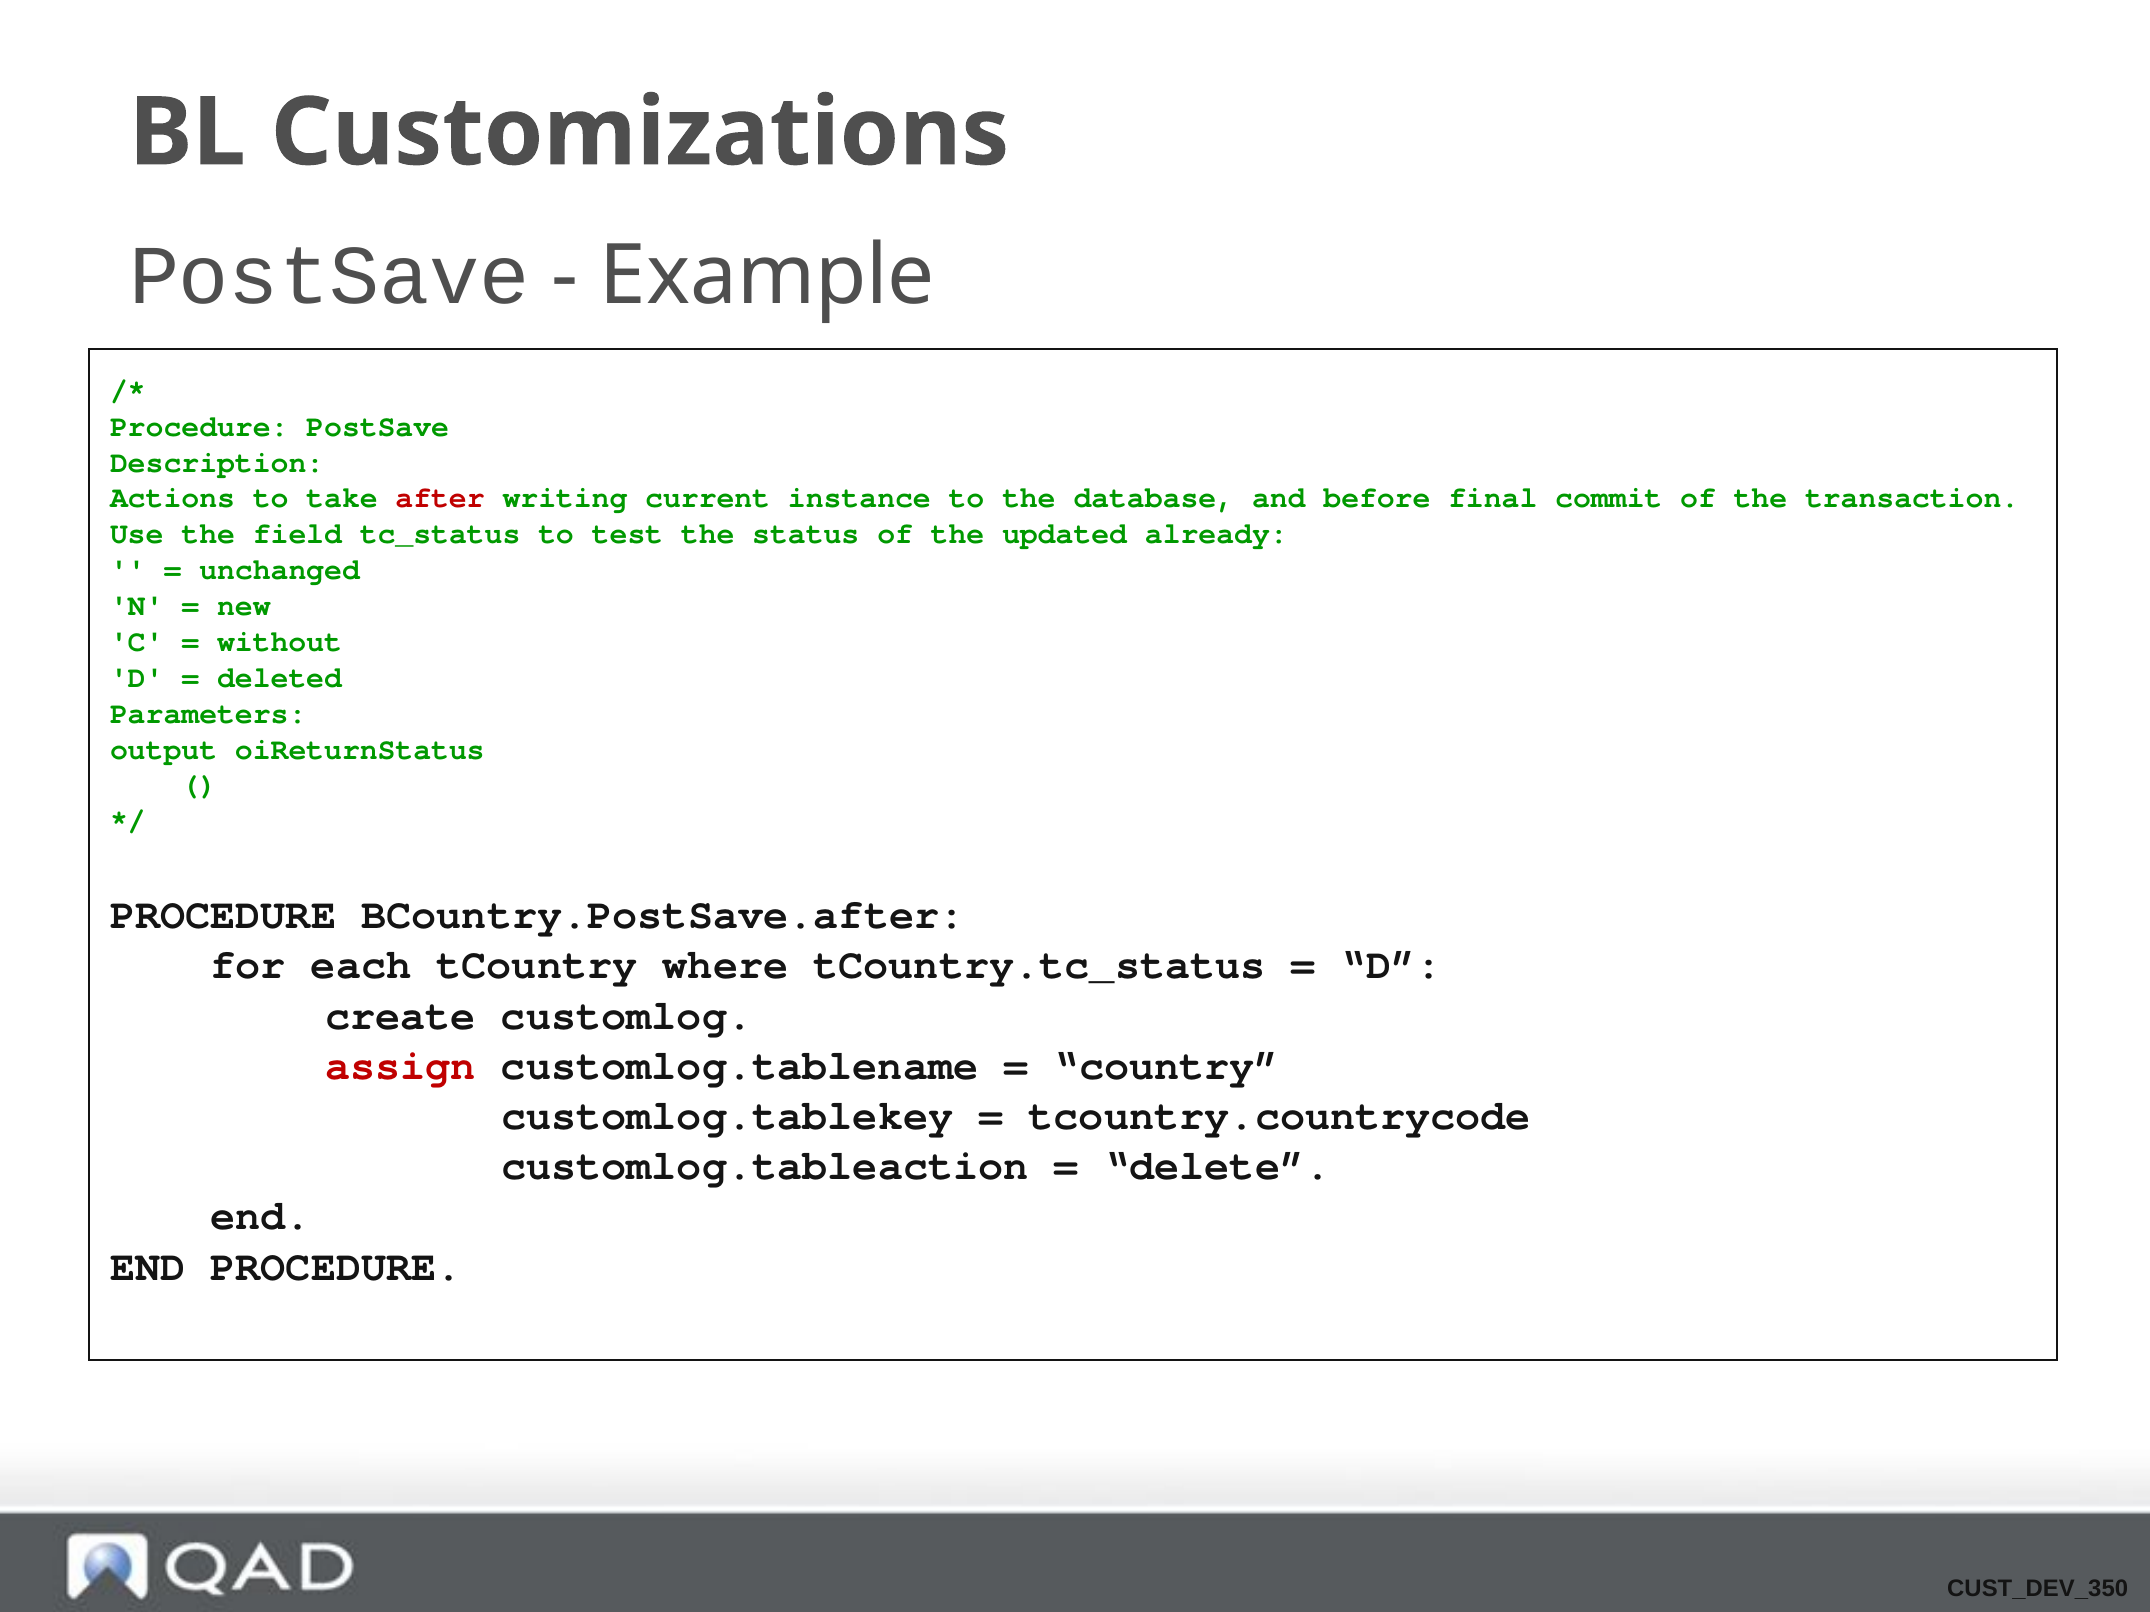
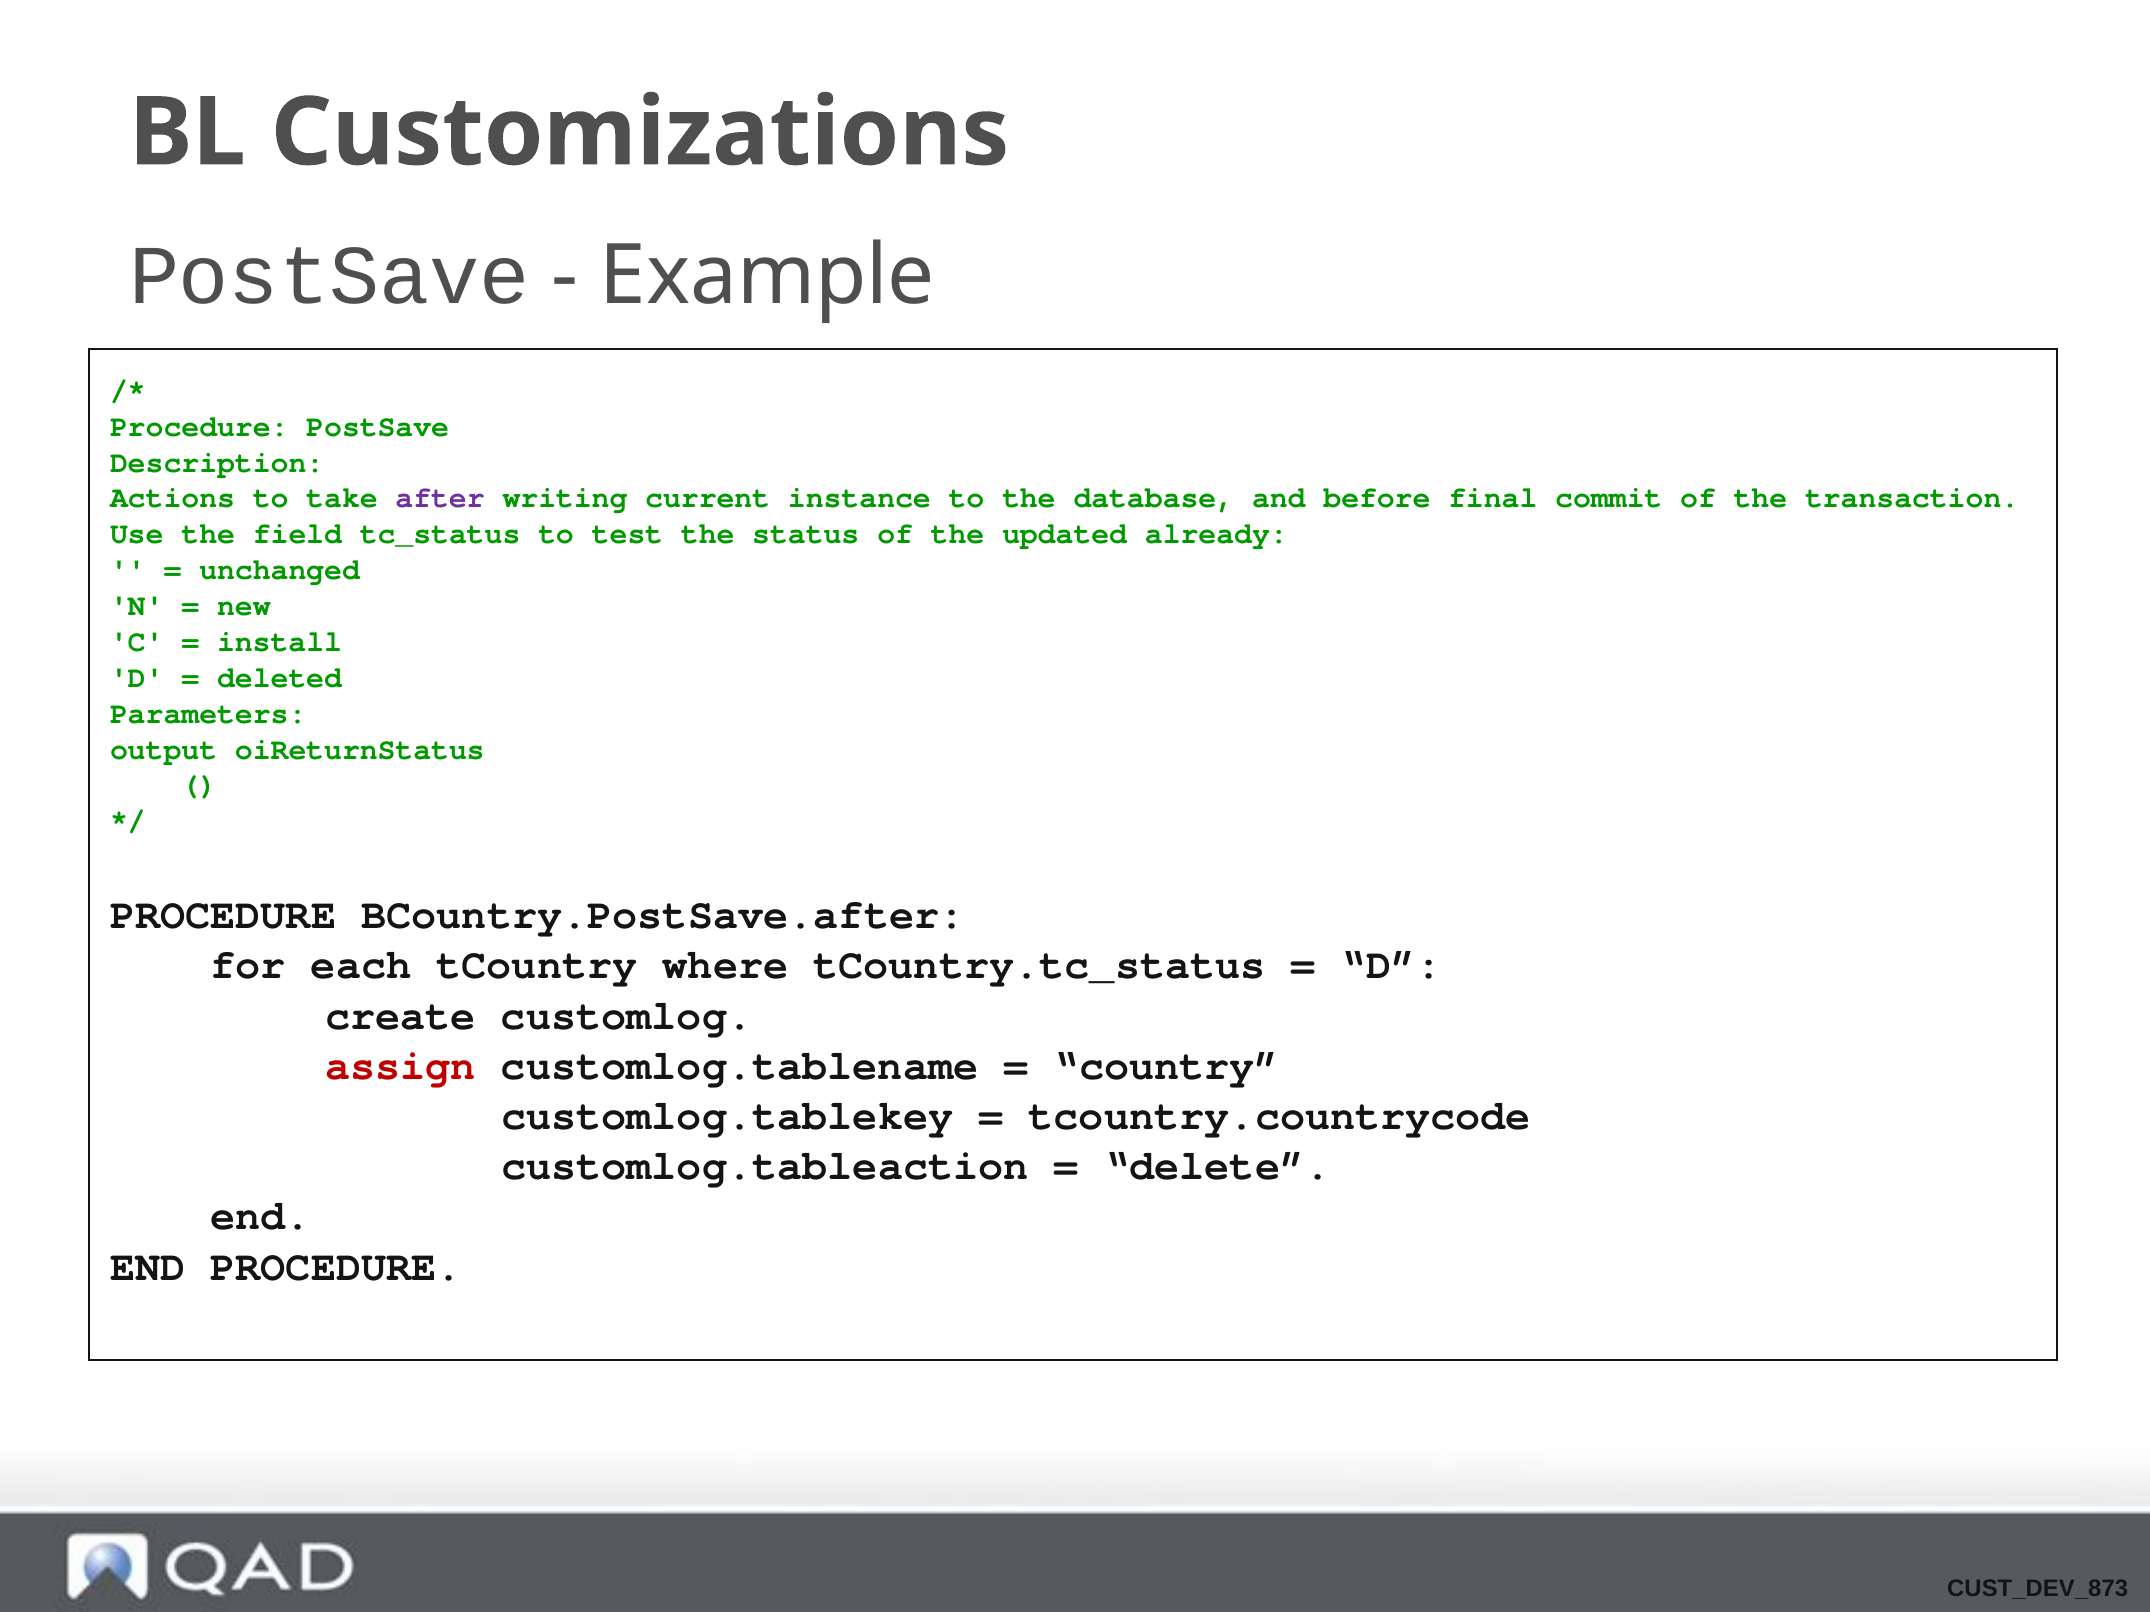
after colour: red -> purple (440, 498)
without: without -> install (280, 642)
CUST_DEV_350: CUST_DEV_350 -> CUST_DEV_873 (2038, 1589)
